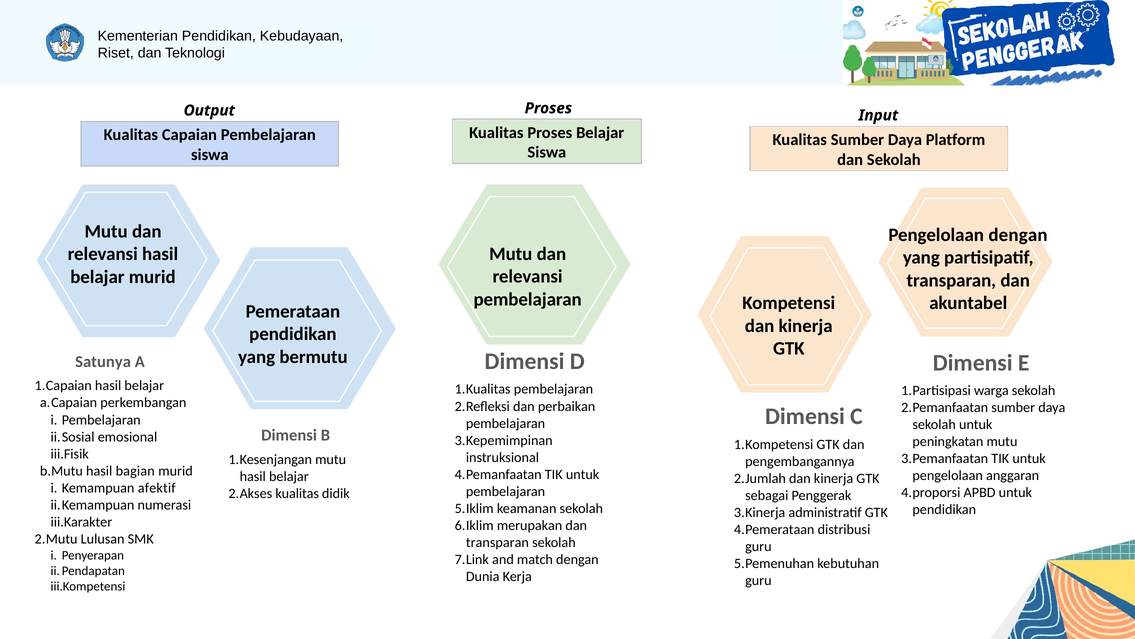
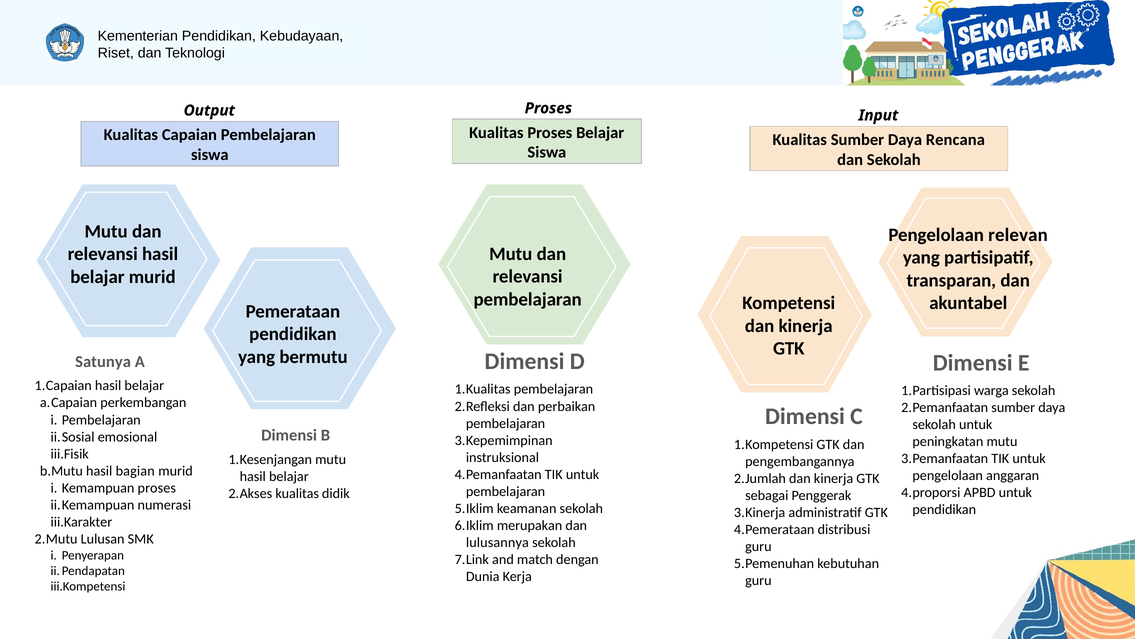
Platform: Platform -> Rencana (955, 140)
Pengelolaan dengan: dengan -> relevan (1018, 235)
Kemampuan afektif: afektif -> proses (157, 488)
transparan: transparan -> lulusannya (497, 542)
